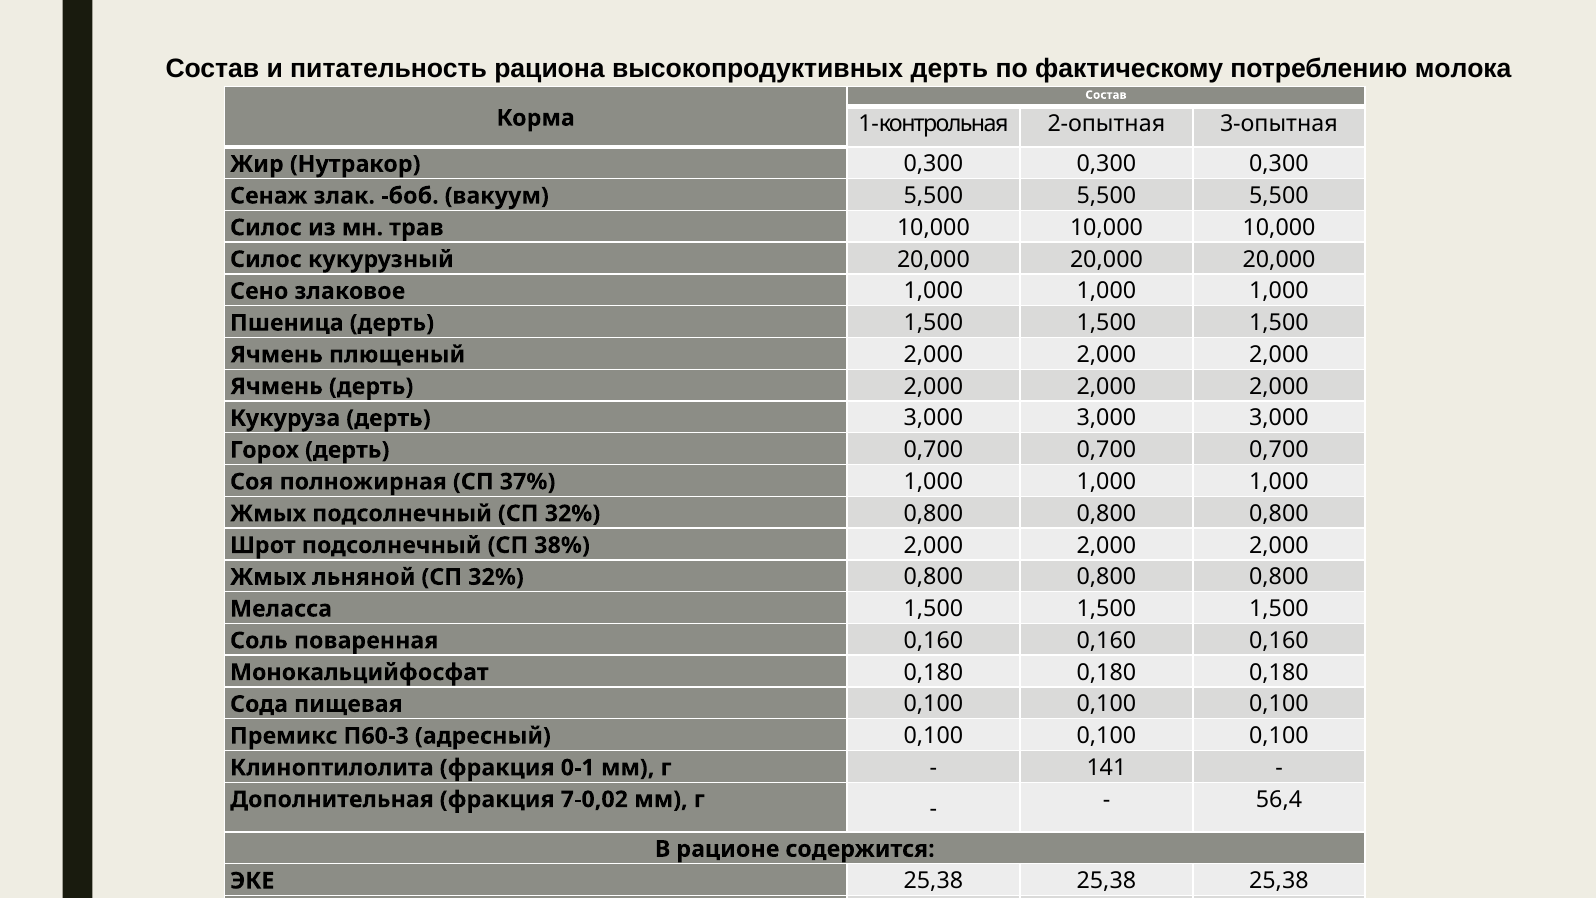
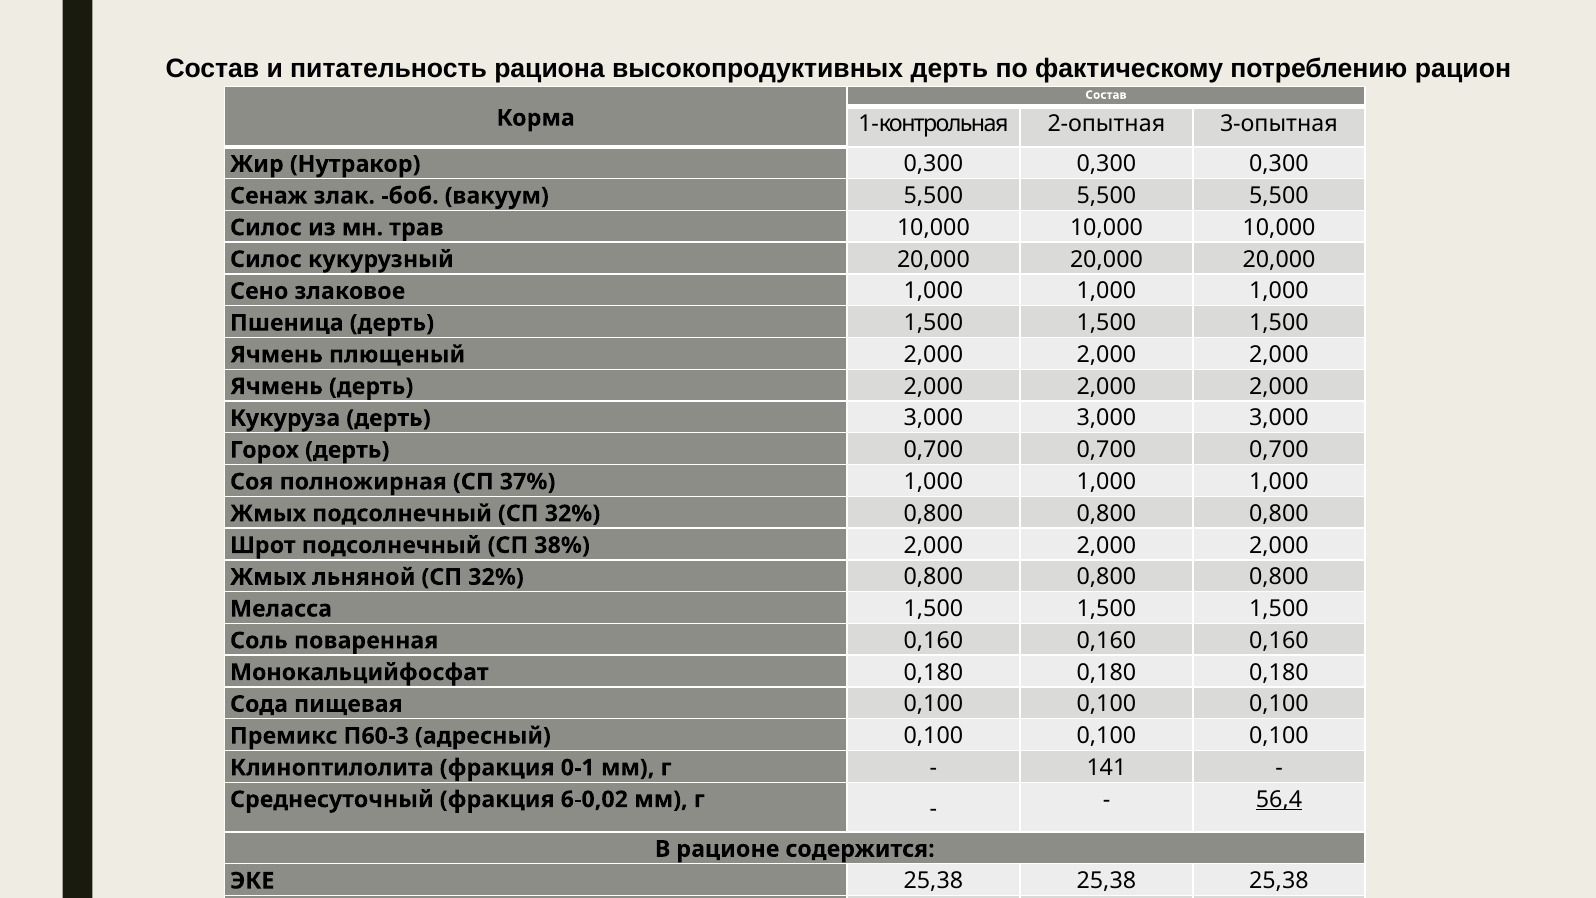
молока: молока -> рацион (1463, 69)
Дополнительная: Дополнительная -> Среднесуточный (332, 799)
7-0,02: 7-0,02 -> 6-0,02 (594, 799)
56,4 underline: none -> present (1279, 799)
